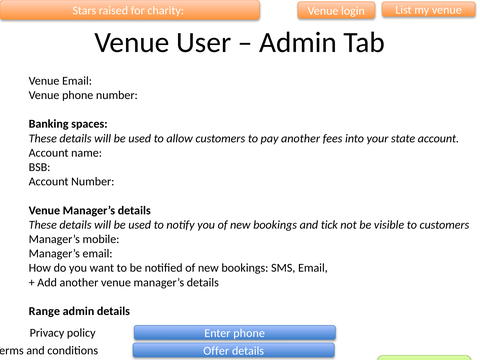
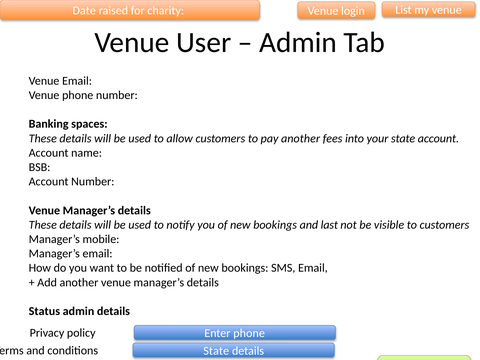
Stars: Stars -> Date (84, 10)
tick: tick -> last (329, 225)
Range: Range -> Status (44, 311)
Offer: Offer -> State (216, 351)
